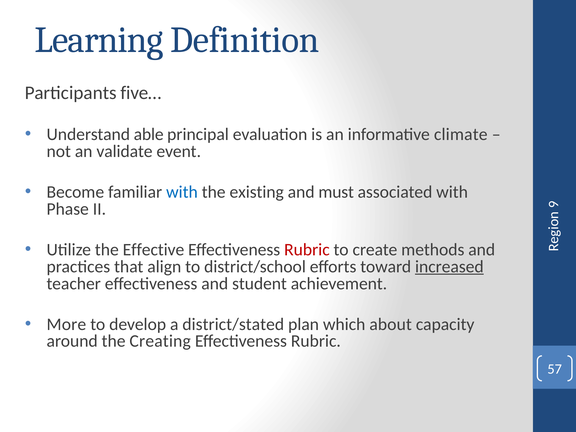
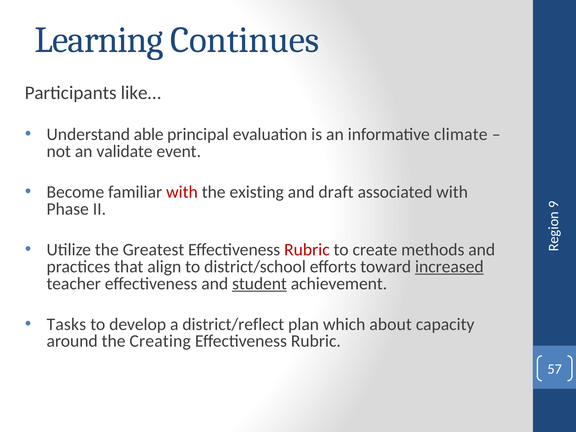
Definition: Definition -> Continues (245, 40)
five…: five… -> like… (141, 93)
with colour: blue -> red (182, 192)
must: must -> draft (336, 192)
Effective: Effective -> Greatest (153, 250)
student underline: none -> present (259, 284)
More: More -> Tasks (66, 324)
district/stated: district/stated -> district/reflect (233, 324)
